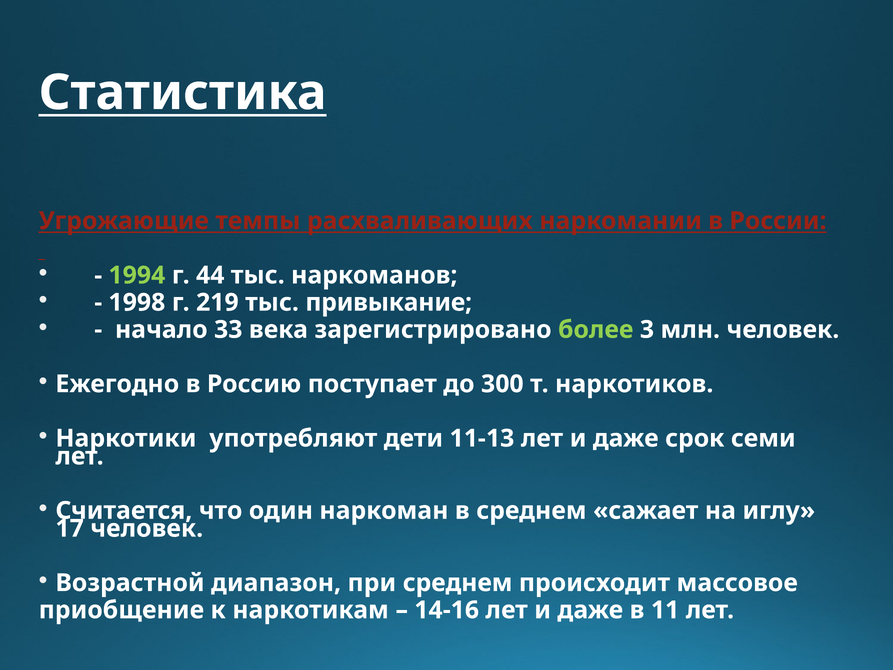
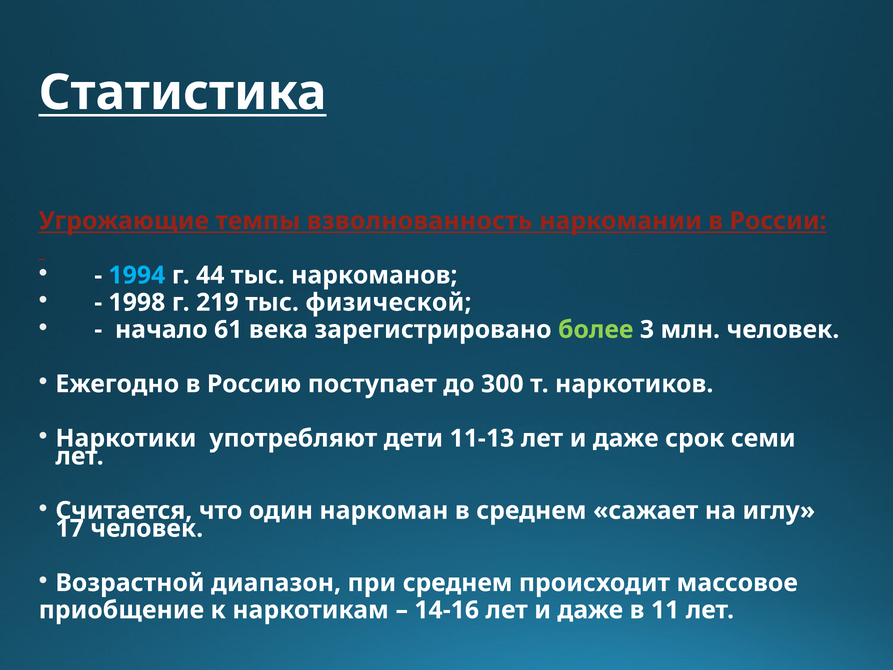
расхваливающих: расхваливающих -> взволнованность (420, 221)
1994 colour: light green -> light blue (137, 275)
привыкание: привыкание -> физической (388, 302)
33: 33 -> 61 (228, 330)
